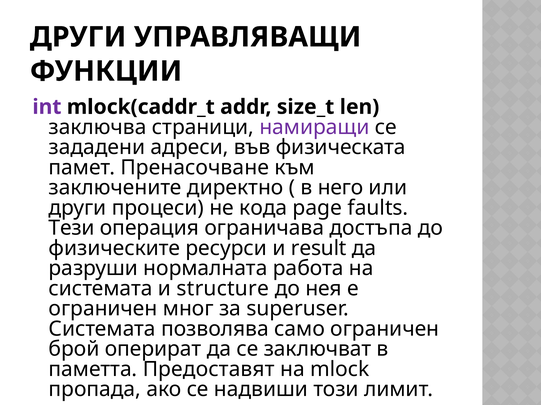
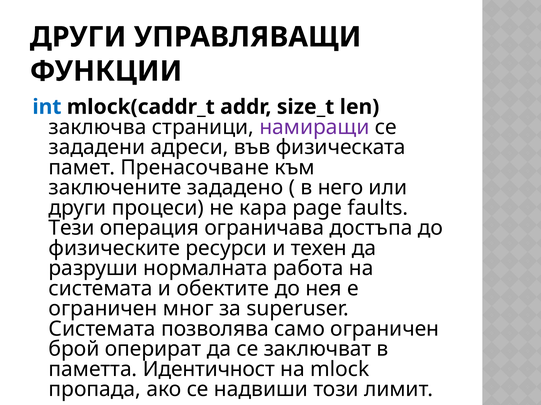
int colour: purple -> blue (47, 107)
директно: директно -> зададено (235, 188)
кода: кода -> кара (263, 208)
result: result -> техен (319, 249)
structure: structure -> обектите (223, 289)
Предоставят: Предоставят -> Идентичност (209, 370)
